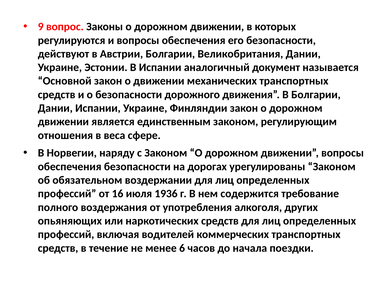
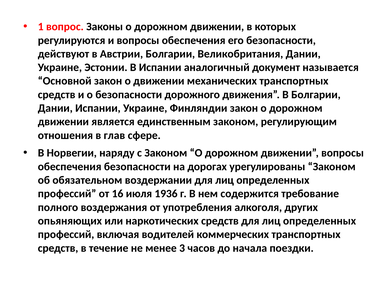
9: 9 -> 1 (41, 27)
веса: веса -> глав (114, 135)
6: 6 -> 3 (182, 248)
